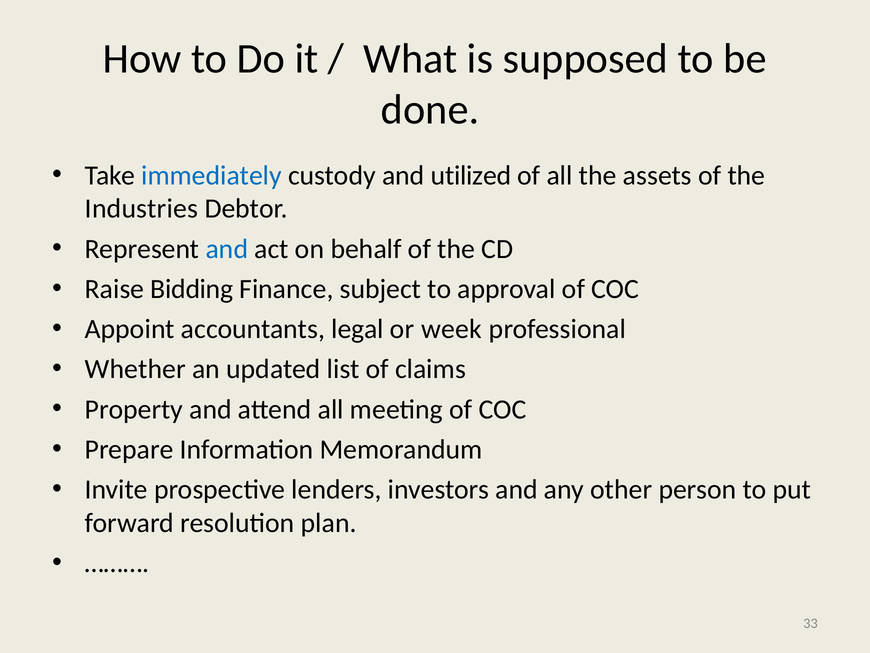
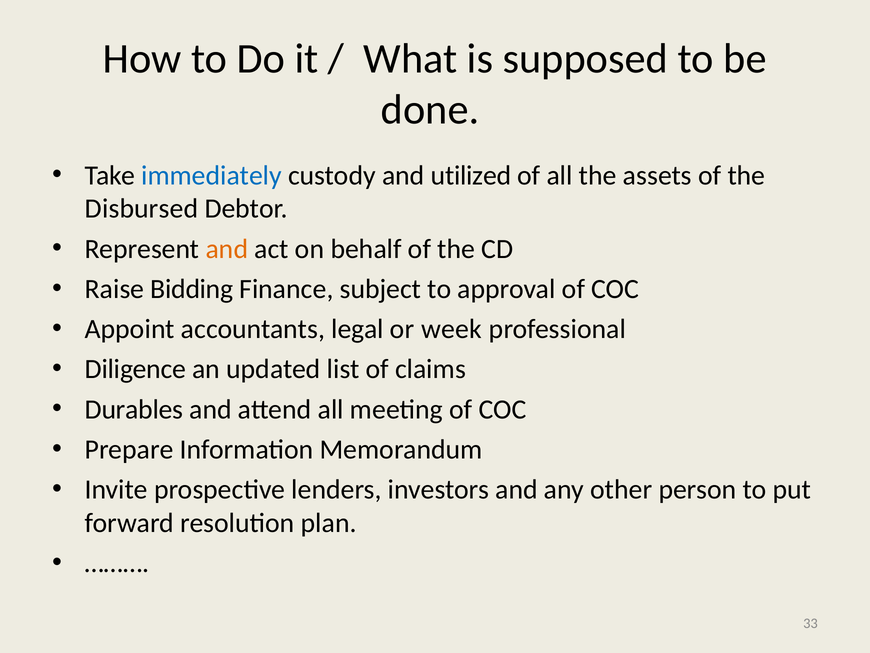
Industries: Industries -> Disbursed (142, 209)
and colour: blue -> orange (227, 249)
Whether: Whether -> Diligence (135, 369)
Property: Property -> Durables (134, 409)
